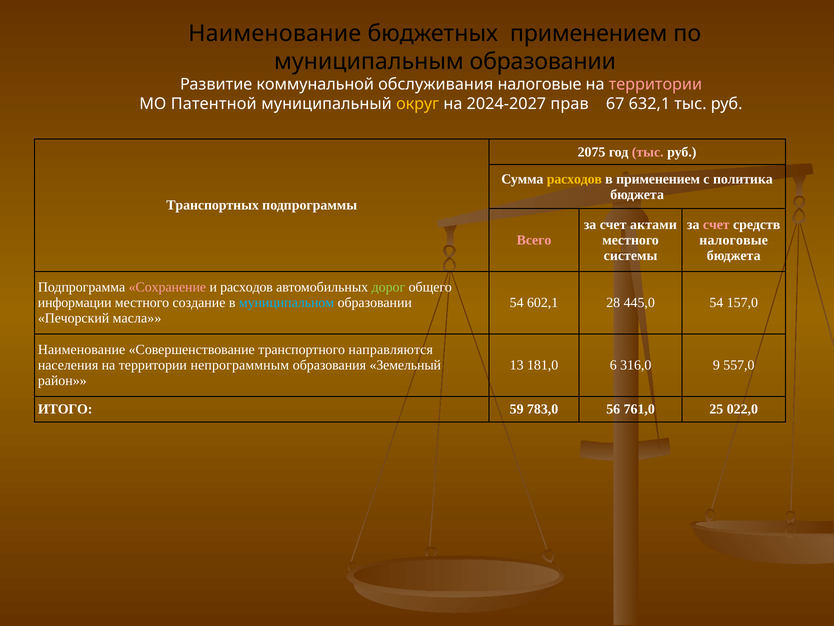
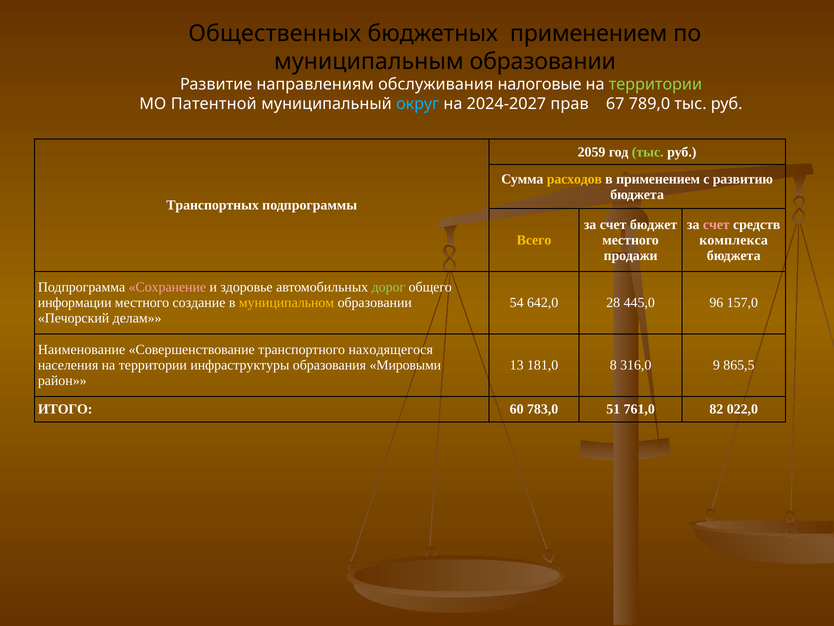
Наименование: Наименование -> Общественных (275, 33)
коммунальной: коммунальной -> направлениям (315, 84)
территории colour: pink -> light green (655, 84)
округ colour: yellow -> light blue (418, 104)
632,1: 632,1 -> 789,0 (649, 104)
2075: 2075 -> 2059 (592, 152)
тыс colour: pink -> light green (648, 152)
политика: политика -> развитию (743, 179)
актами: актами -> бюджет (654, 224)
Всего colour: pink -> yellow (534, 240)
налоговые: налоговые -> комплекса (734, 240)
системы: системы -> продажи (631, 255)
и расходов: расходов -> здоровье (247, 287)
муниципальном colour: light blue -> yellow (287, 302)
602,1: 602,1 -> 642,0 (543, 302)
445,0 54: 54 -> 96 (716, 302)
масла: масла -> делам (137, 318)
направляются: направляются -> находящегося (391, 350)
непрограммным: непрограммным -> инфраструктуры (240, 365)
Земельный: Земельный -> Мировыми (405, 365)
6: 6 -> 8 (613, 365)
557,0: 557,0 -> 865,5 (739, 365)
59: 59 -> 60 (517, 409)
56: 56 -> 51 (613, 409)
25: 25 -> 82 (716, 409)
